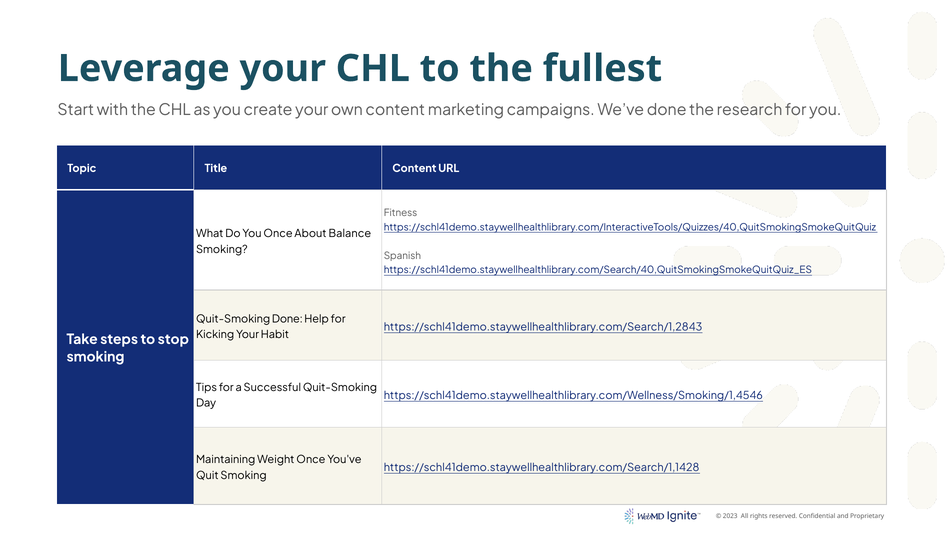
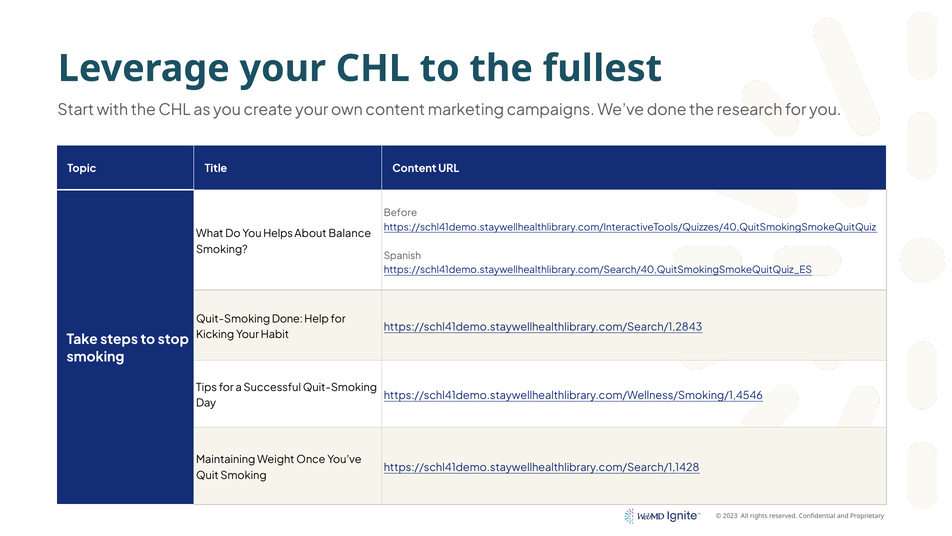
Fitness: Fitness -> Before (400, 213)
You Once: Once -> Helps (278, 234)
